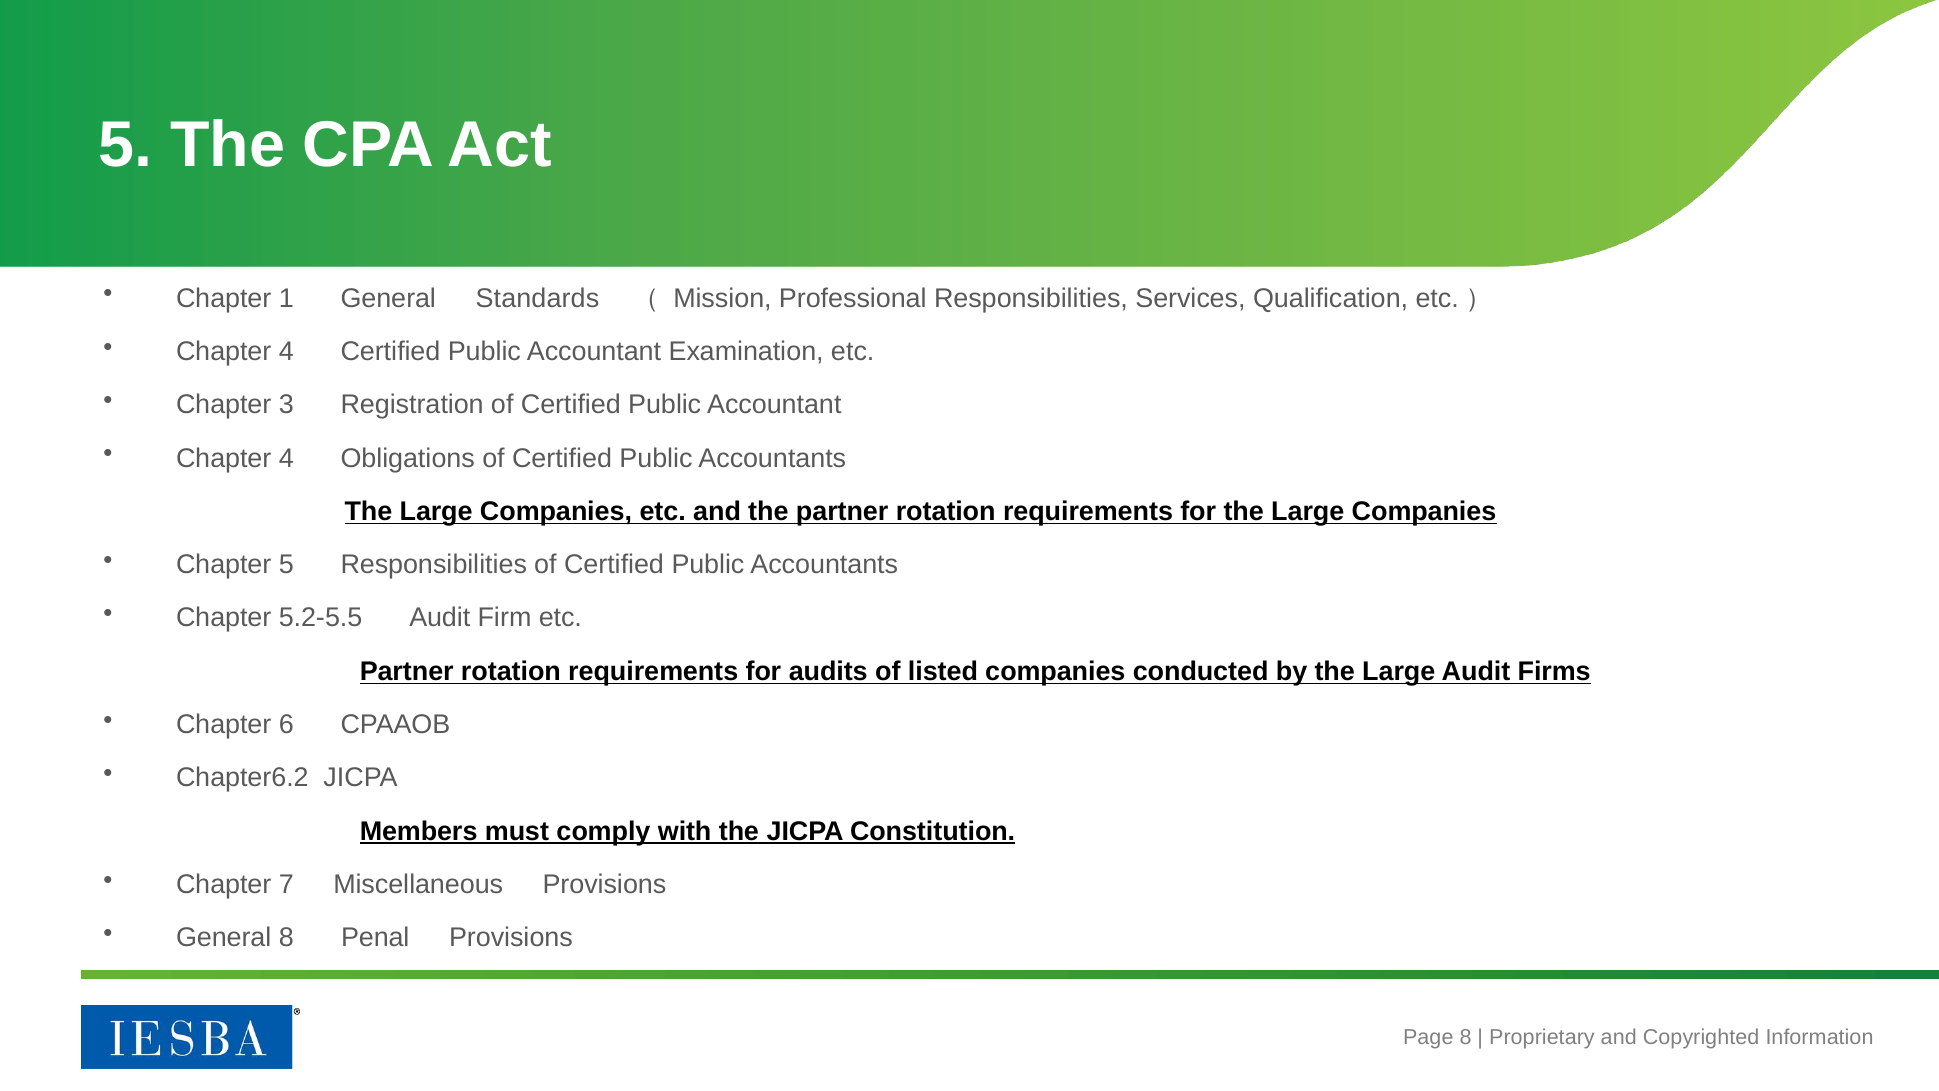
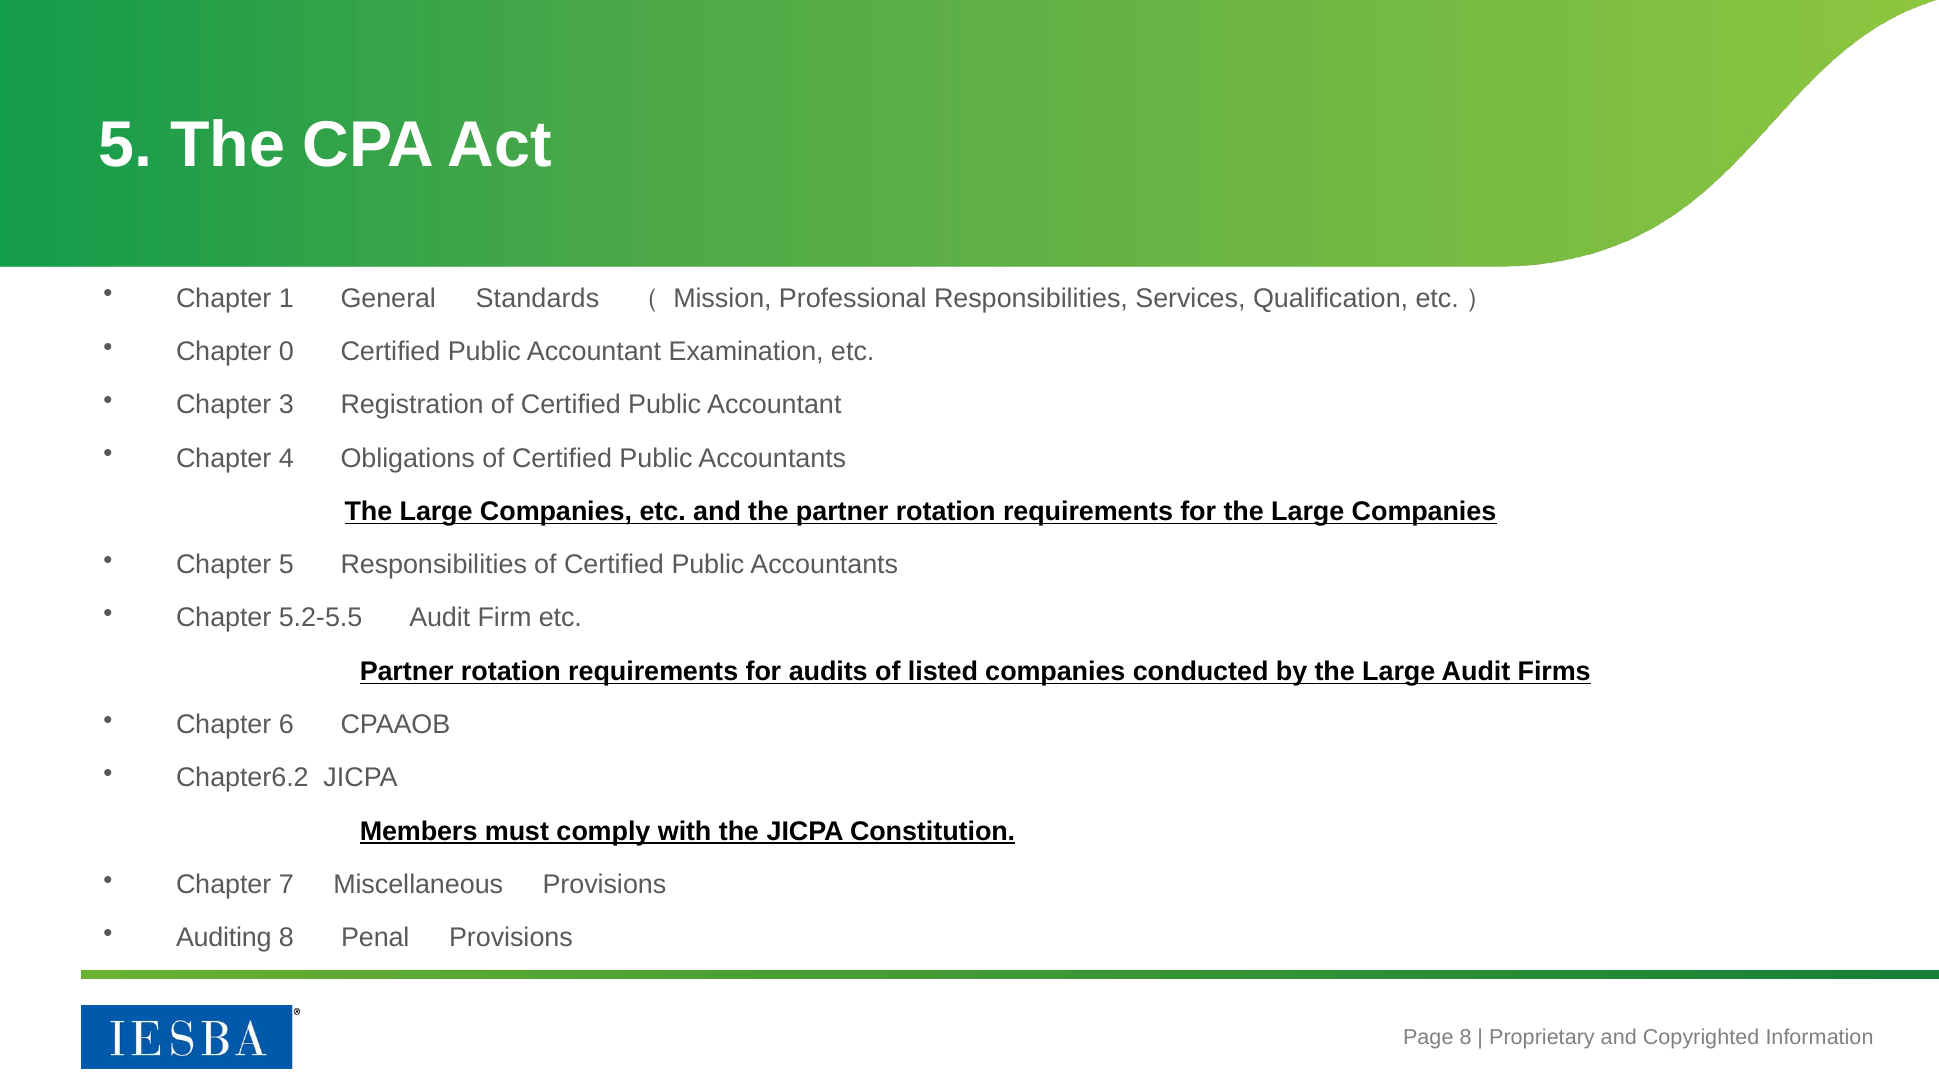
4: 4 -> 0 (286, 352)
General: General -> Auditing (224, 938)
